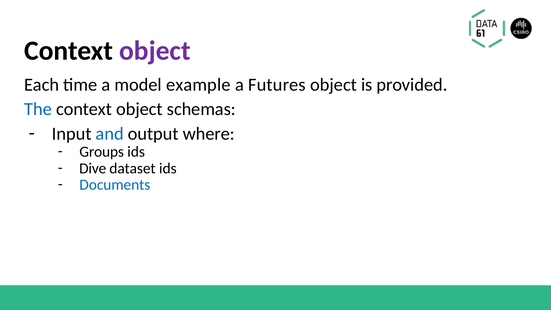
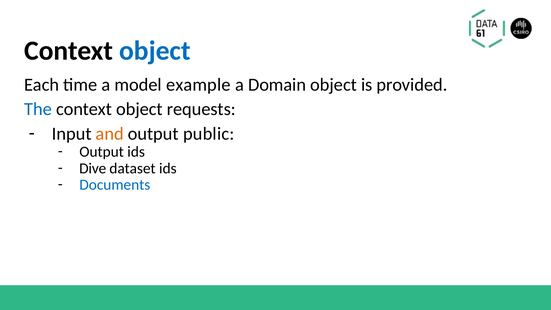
object colour: purple -> blue (155, 51)
Futures: Futures -> Domain (277, 85)
schemas: schemas -> requests (201, 109)
and colour: blue -> orange (110, 134)
where: where -> public (209, 134)
Groups: Groups -> Output (102, 152)
